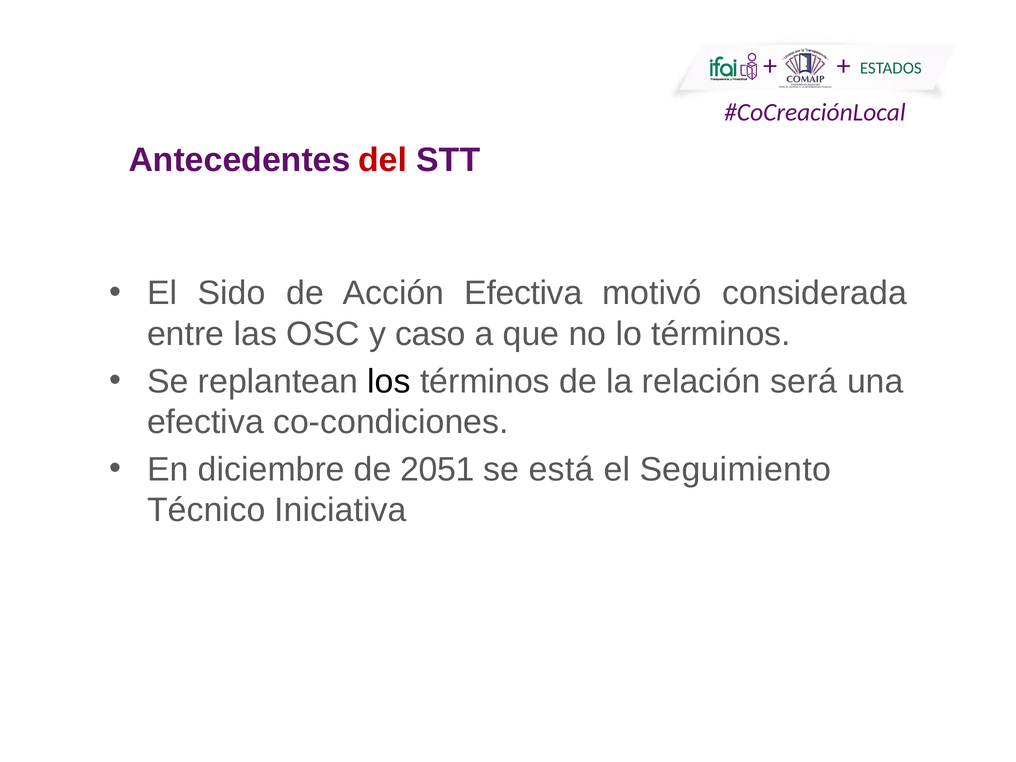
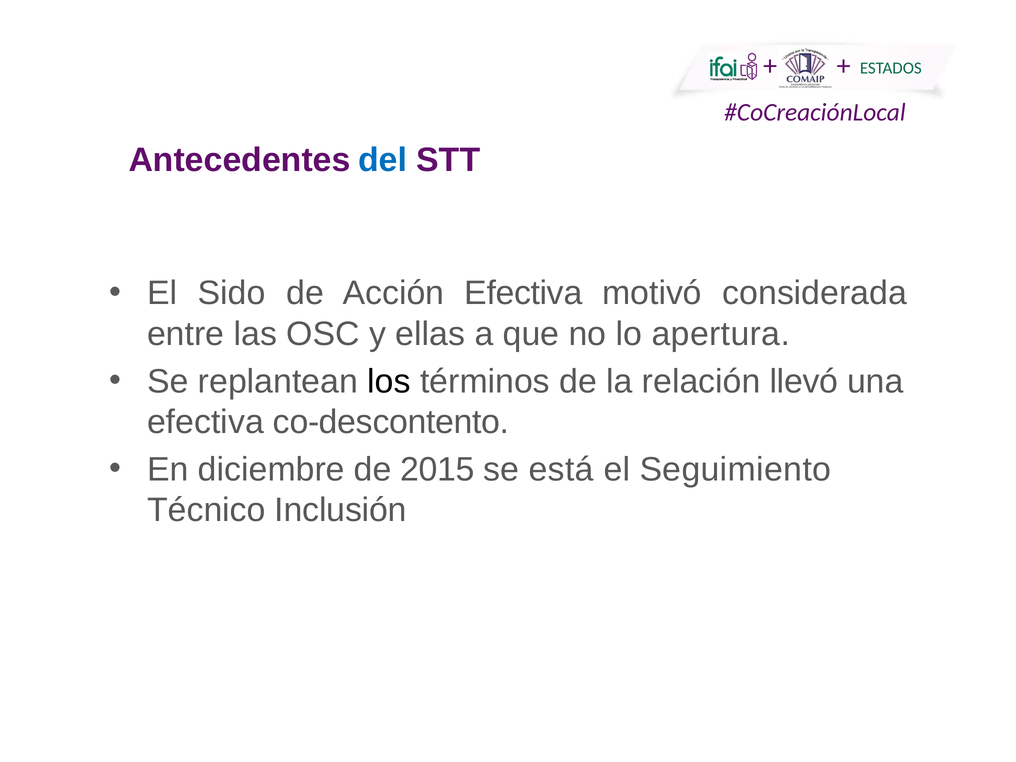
del colour: red -> blue (383, 160)
caso: caso -> ellas (430, 334)
lo términos: términos -> apertura (721, 334)
será: será -> llevó (804, 381)
co-condiciones: co-condiciones -> co-descontento (391, 422)
2051: 2051 -> 2015 (438, 469)
Iniciativa: Iniciativa -> Inclusión (341, 510)
